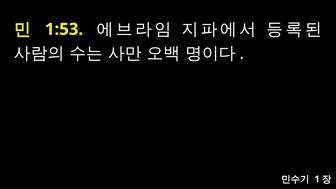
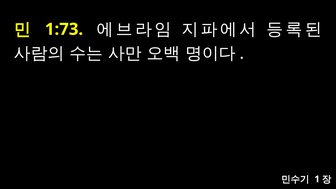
1:53: 1:53 -> 1:73 (64, 29)
